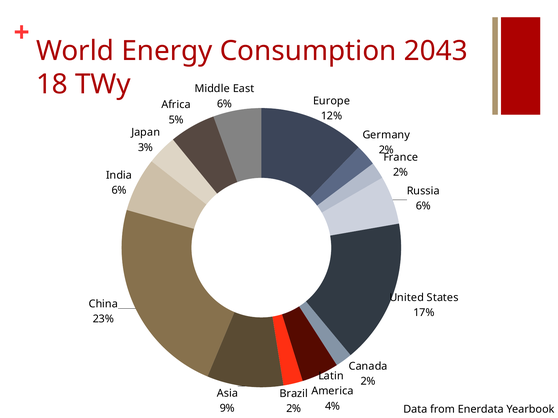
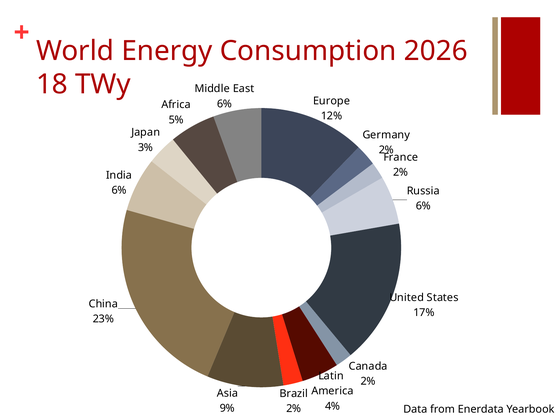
2043: 2043 -> 2026 (436, 51)
